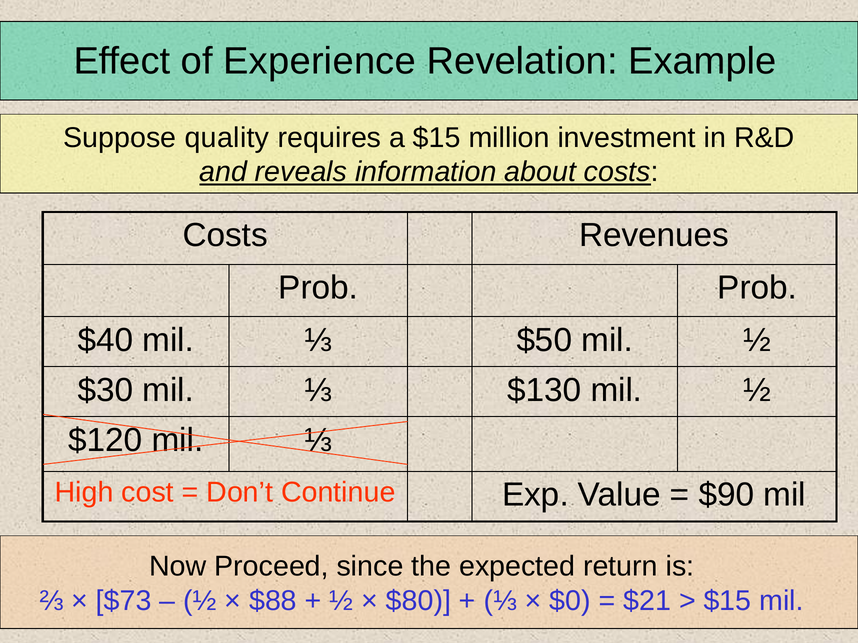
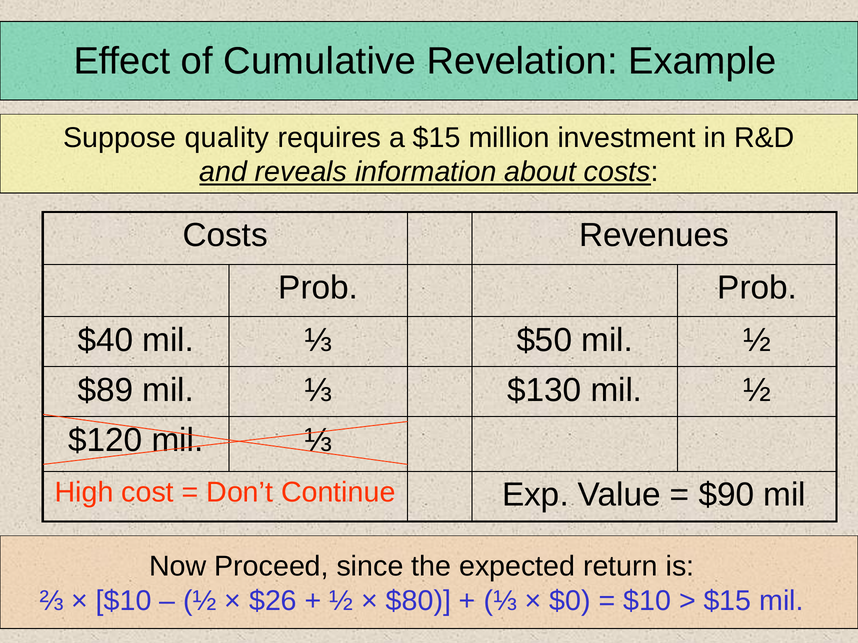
Experience: Experience -> Cumulative (320, 61)
$30: $30 -> $89 (105, 390)
$73: $73 -> $10 (124, 601)
$88: $88 -> $26 (273, 601)
$21: $21 -> $10 (647, 601)
